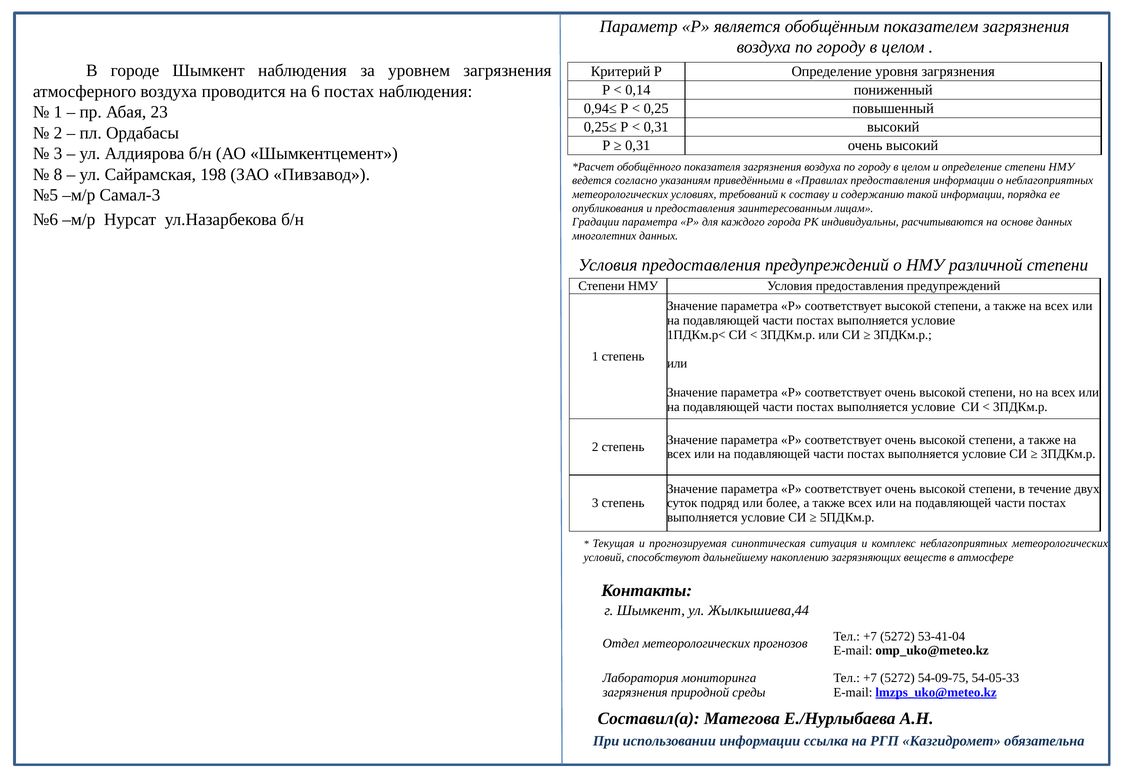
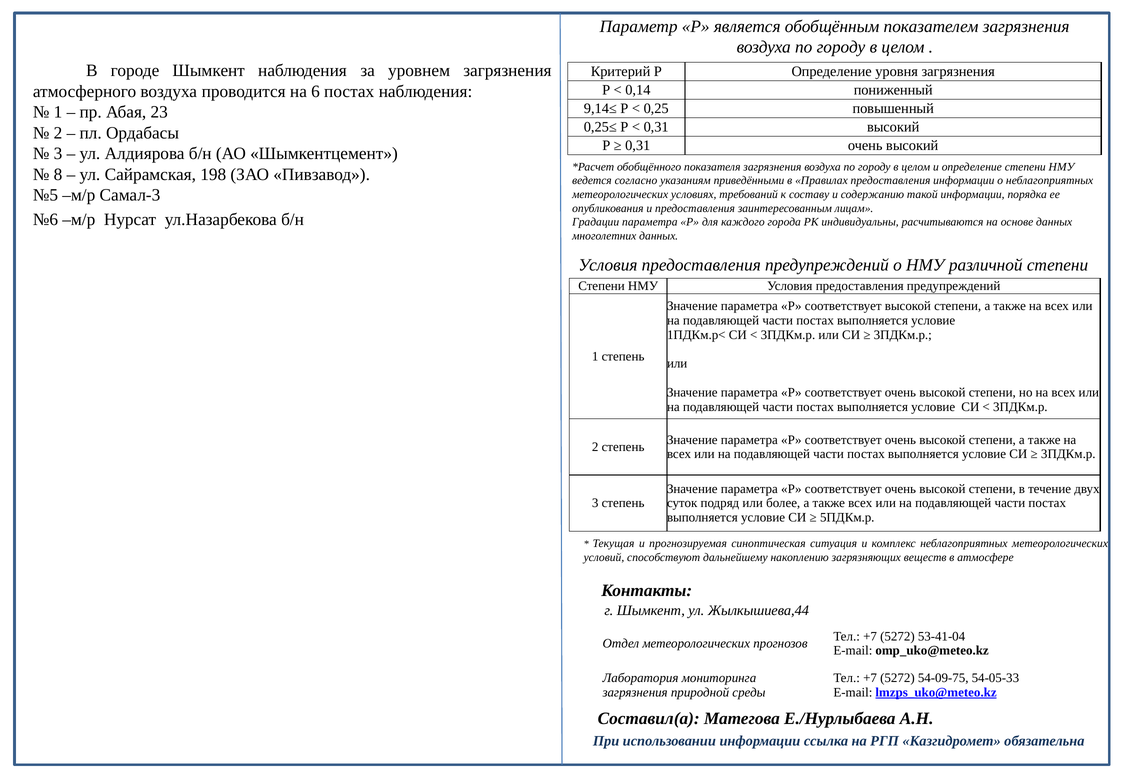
0,94≤: 0,94≤ -> 9,14≤ (600, 108)
